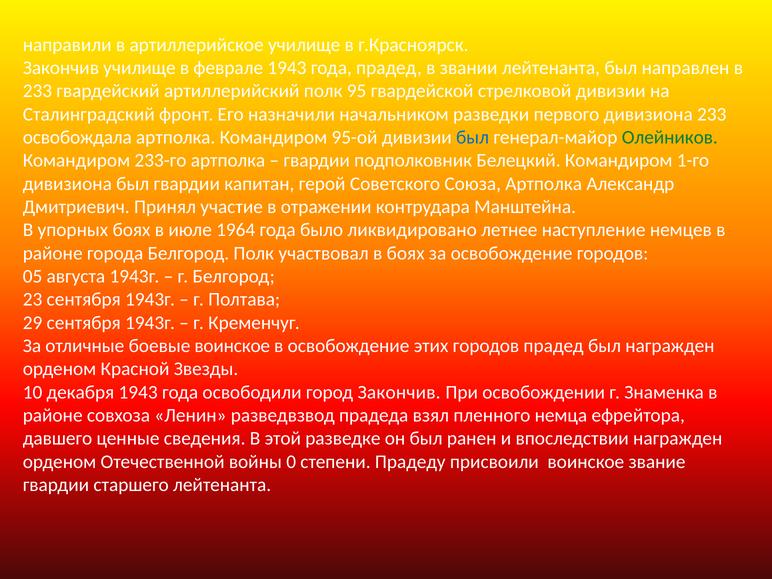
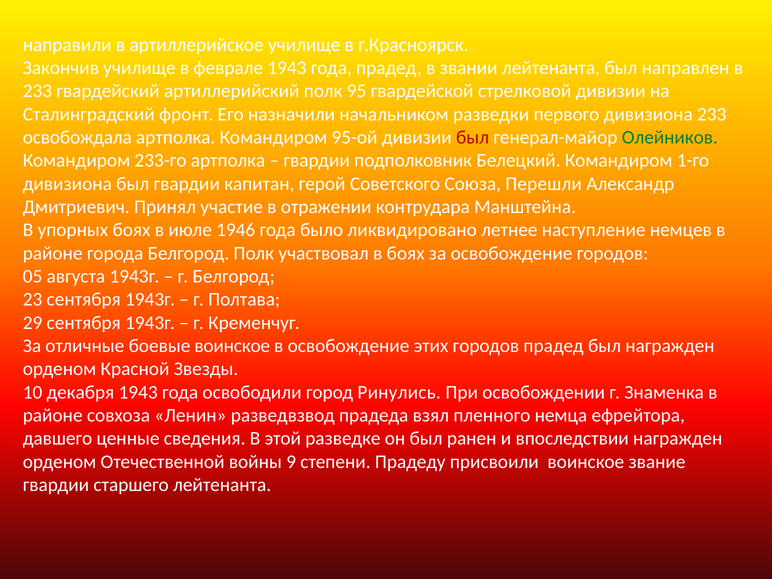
был colour: blue -> red (473, 137)
Союза Артполка: Артполка -> Перешли (544, 184)
1964: 1964 -> 1946 (236, 230)
город Закончив: Закончив -> Ринулись (399, 392)
0: 0 -> 9 (291, 462)
